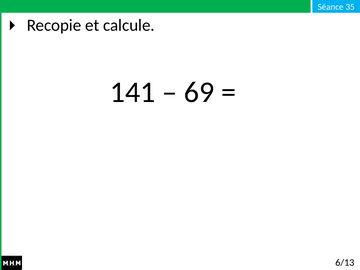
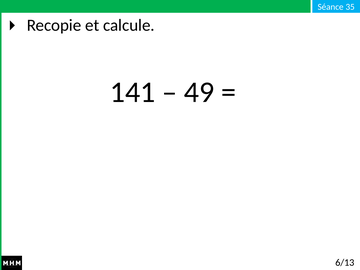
69: 69 -> 49 (199, 92)
